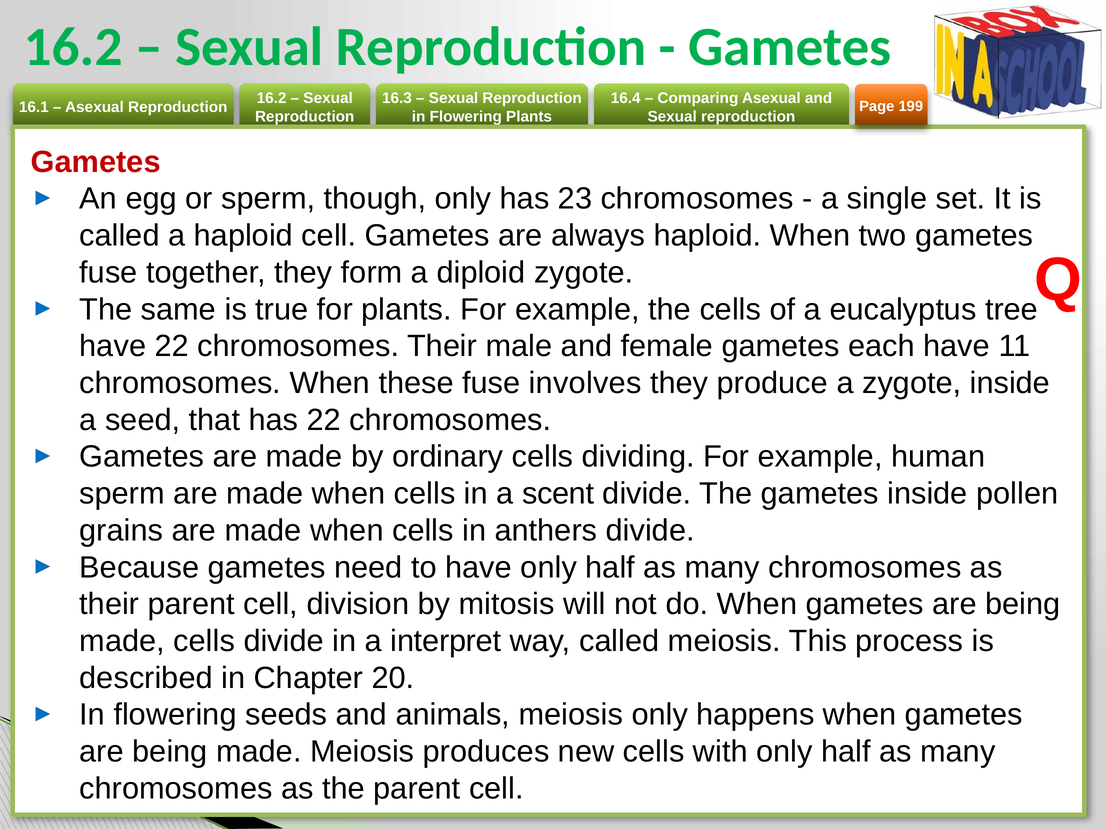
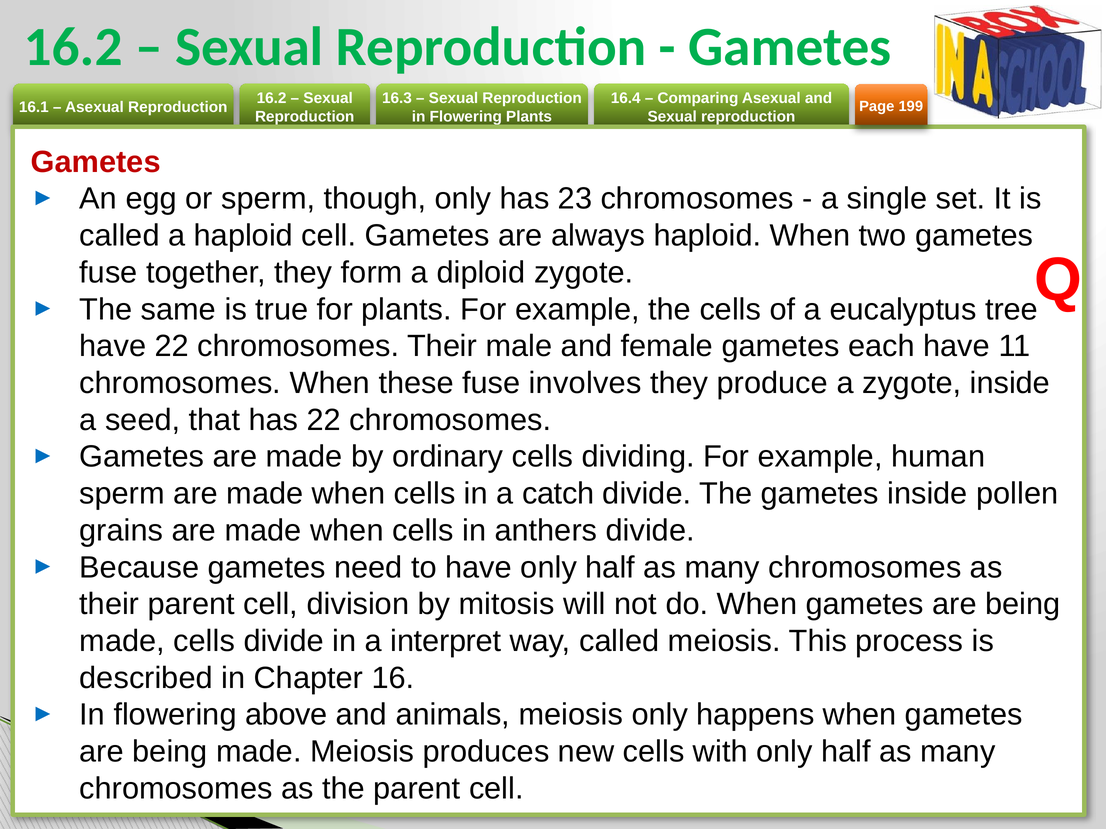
scent: scent -> catch (558, 494)
20: 20 -> 16 (393, 678)
seeds: seeds -> above (286, 715)
